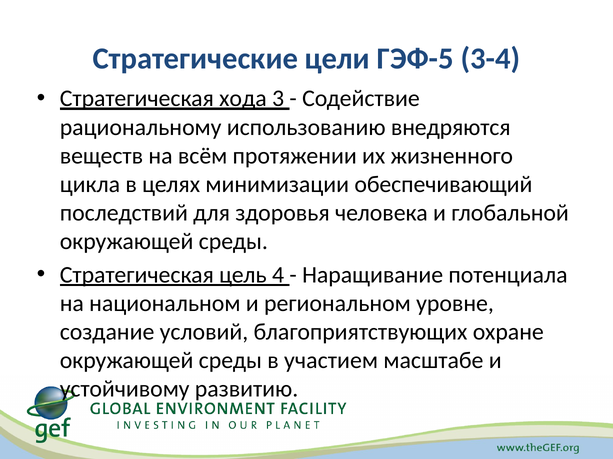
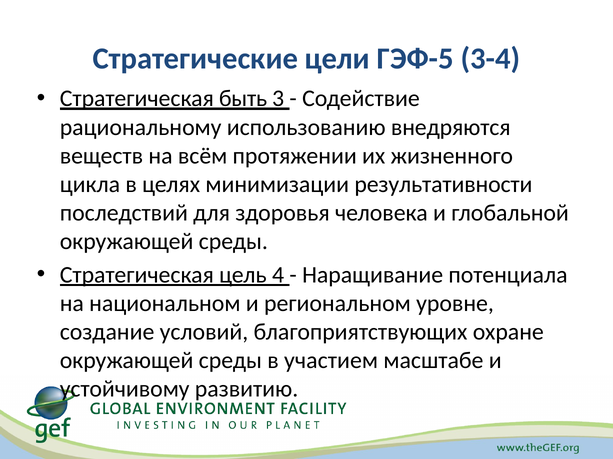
хода: хода -> быть (243, 99)
обеспечивающий: обеспечивающий -> результативности (443, 185)
